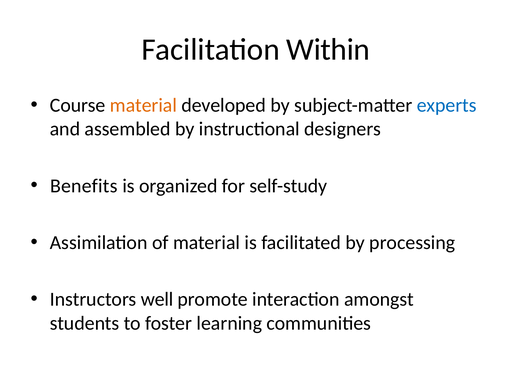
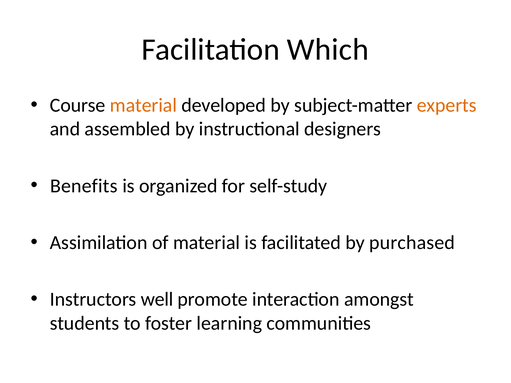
Within: Within -> Which (328, 49)
experts colour: blue -> orange (447, 105)
processing: processing -> purchased (412, 243)
